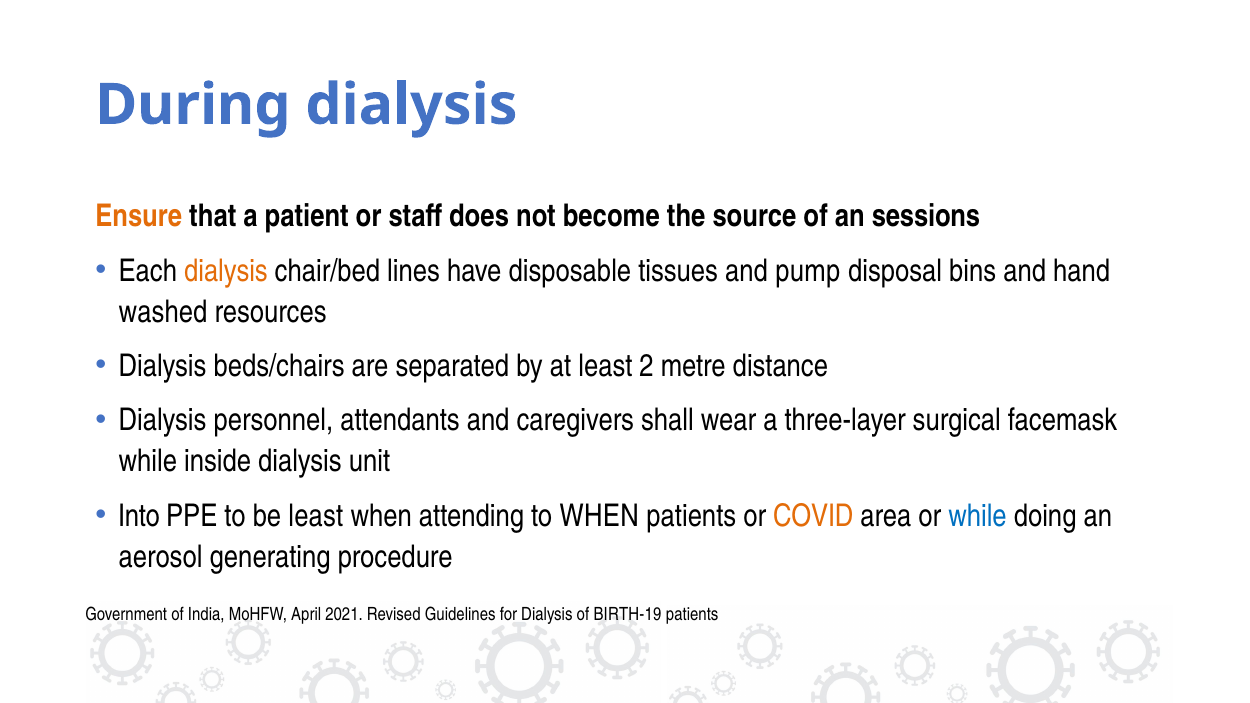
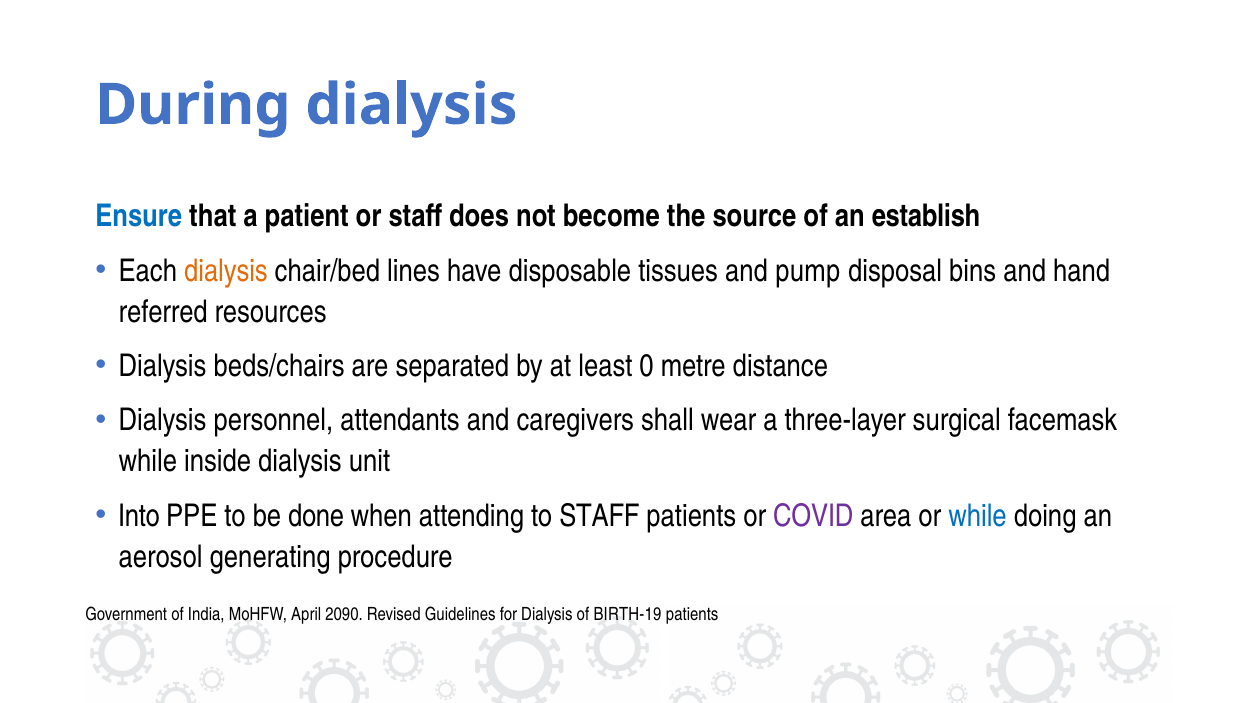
Ensure colour: orange -> blue (139, 217)
sessions: sessions -> establish (926, 217)
washed: washed -> referred (163, 312)
2: 2 -> 0 (647, 366)
be least: least -> done (316, 516)
to WHEN: WHEN -> STAFF (599, 516)
COVID colour: orange -> purple (813, 516)
2021: 2021 -> 2090 (344, 615)
